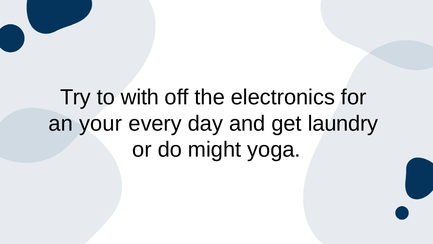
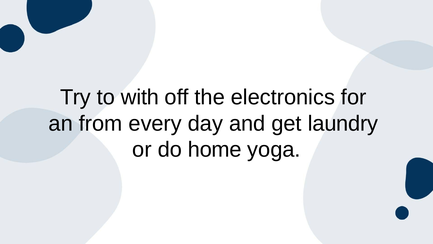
your: your -> from (101, 123)
might: might -> home (215, 149)
